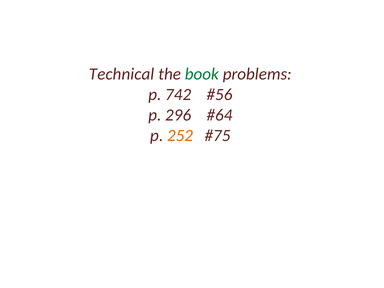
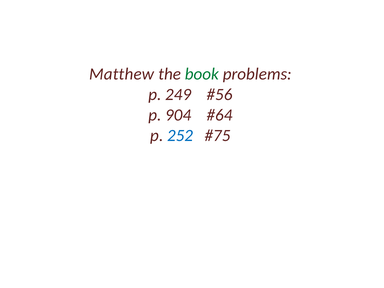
Technical: Technical -> Matthew (122, 74)
742: 742 -> 249 (178, 95)
296: 296 -> 904 (178, 115)
252 colour: orange -> blue (180, 136)
